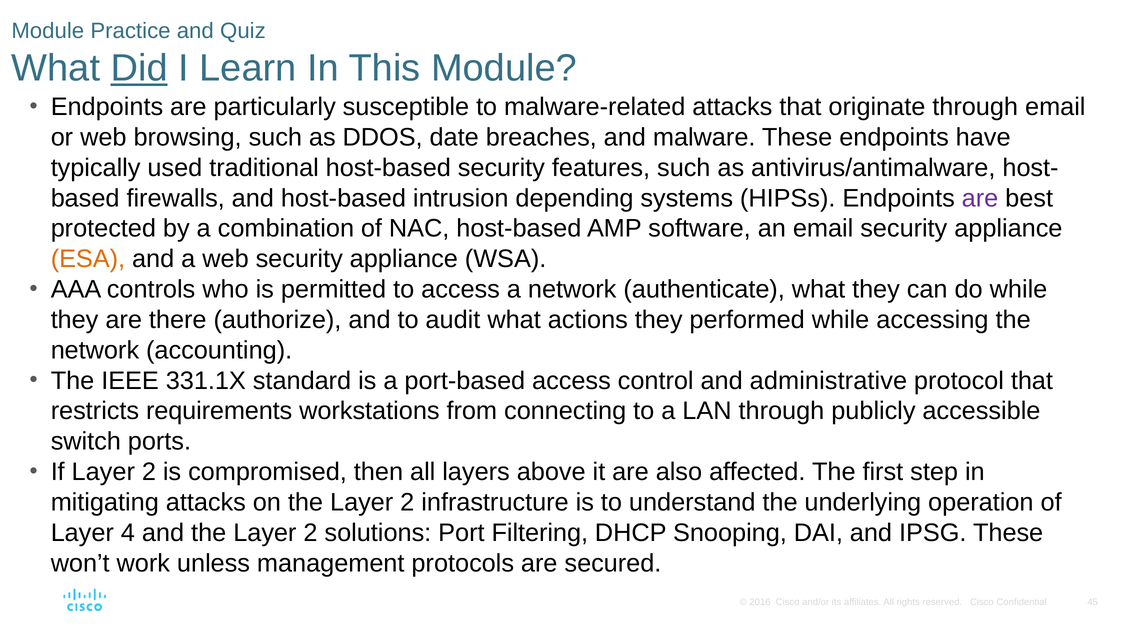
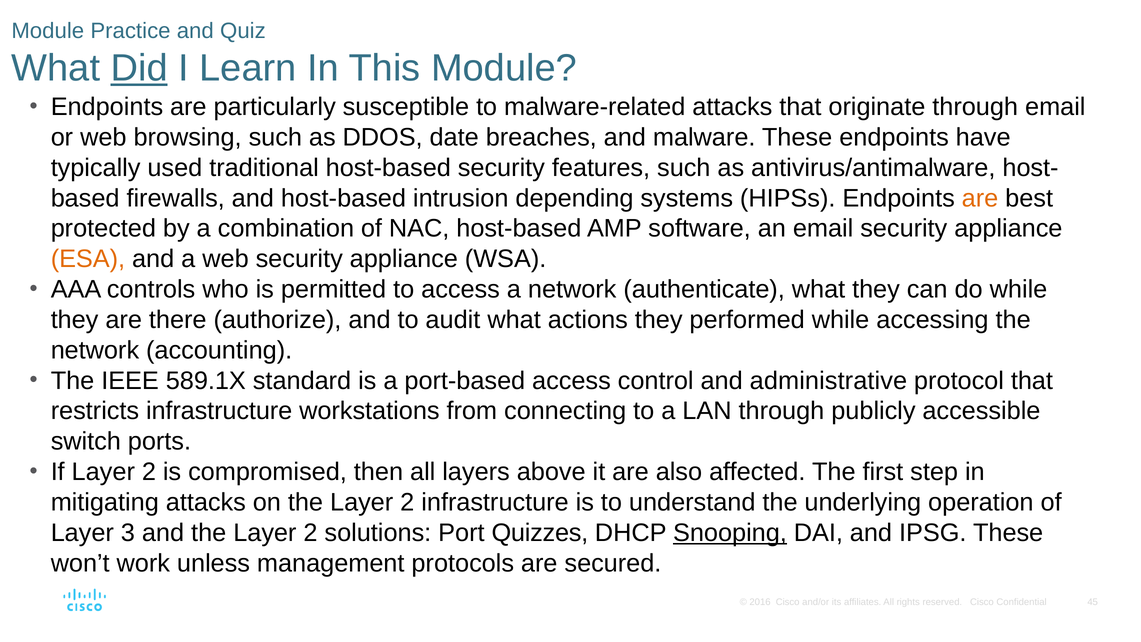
are colour: purple -> orange (980, 198)
331.1X: 331.1X -> 589.1X (206, 381)
restricts requirements: requirements -> infrastructure (219, 411)
4: 4 -> 3 (128, 533)
Filtering: Filtering -> Quizzes (540, 533)
Snooping underline: none -> present (730, 533)
